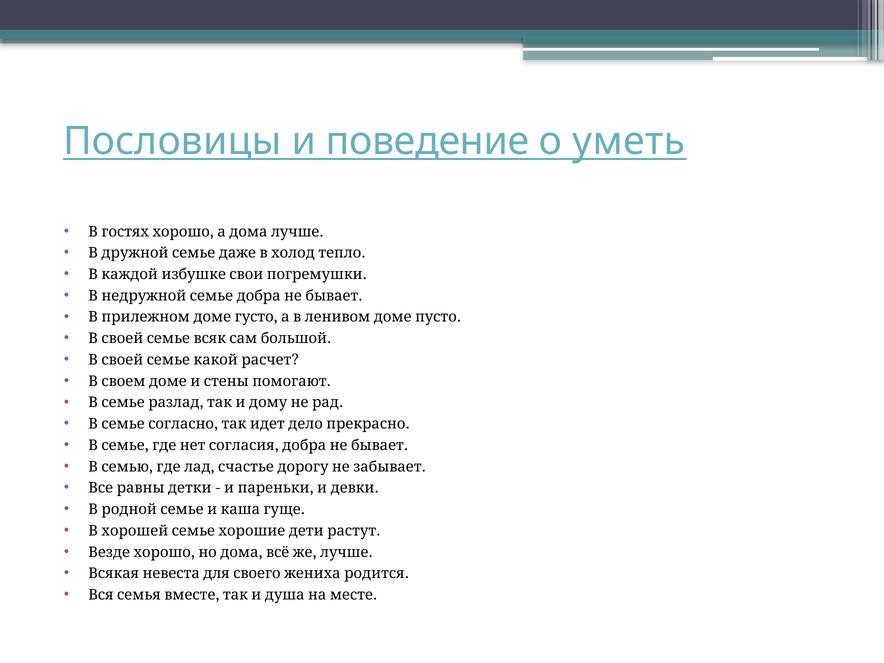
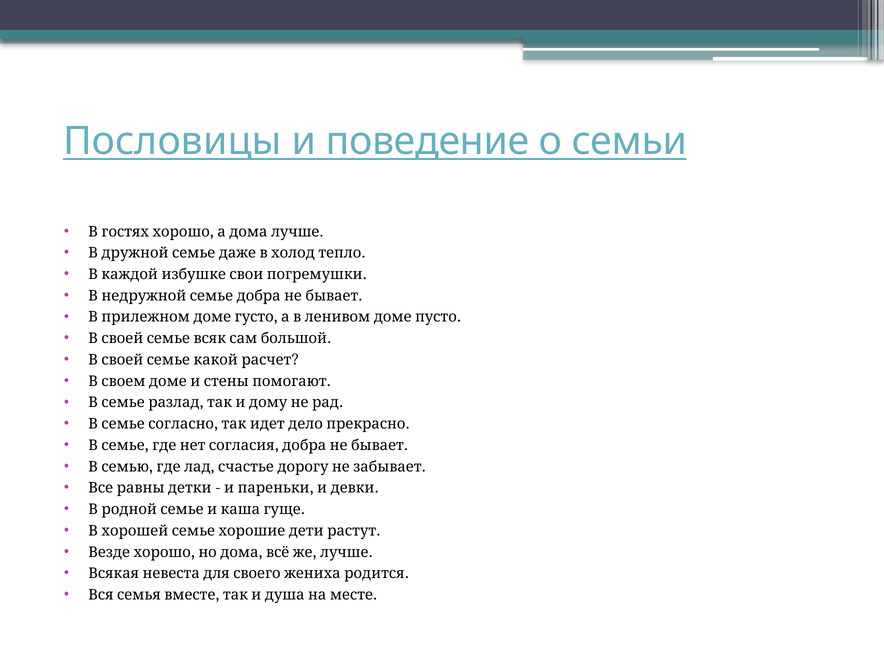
уметь: уметь -> семьи (629, 141)
